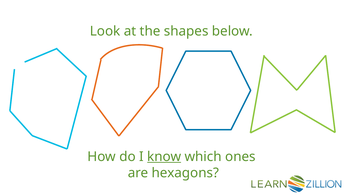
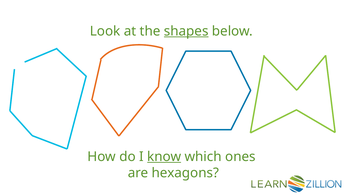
shapes underline: none -> present (186, 31)
